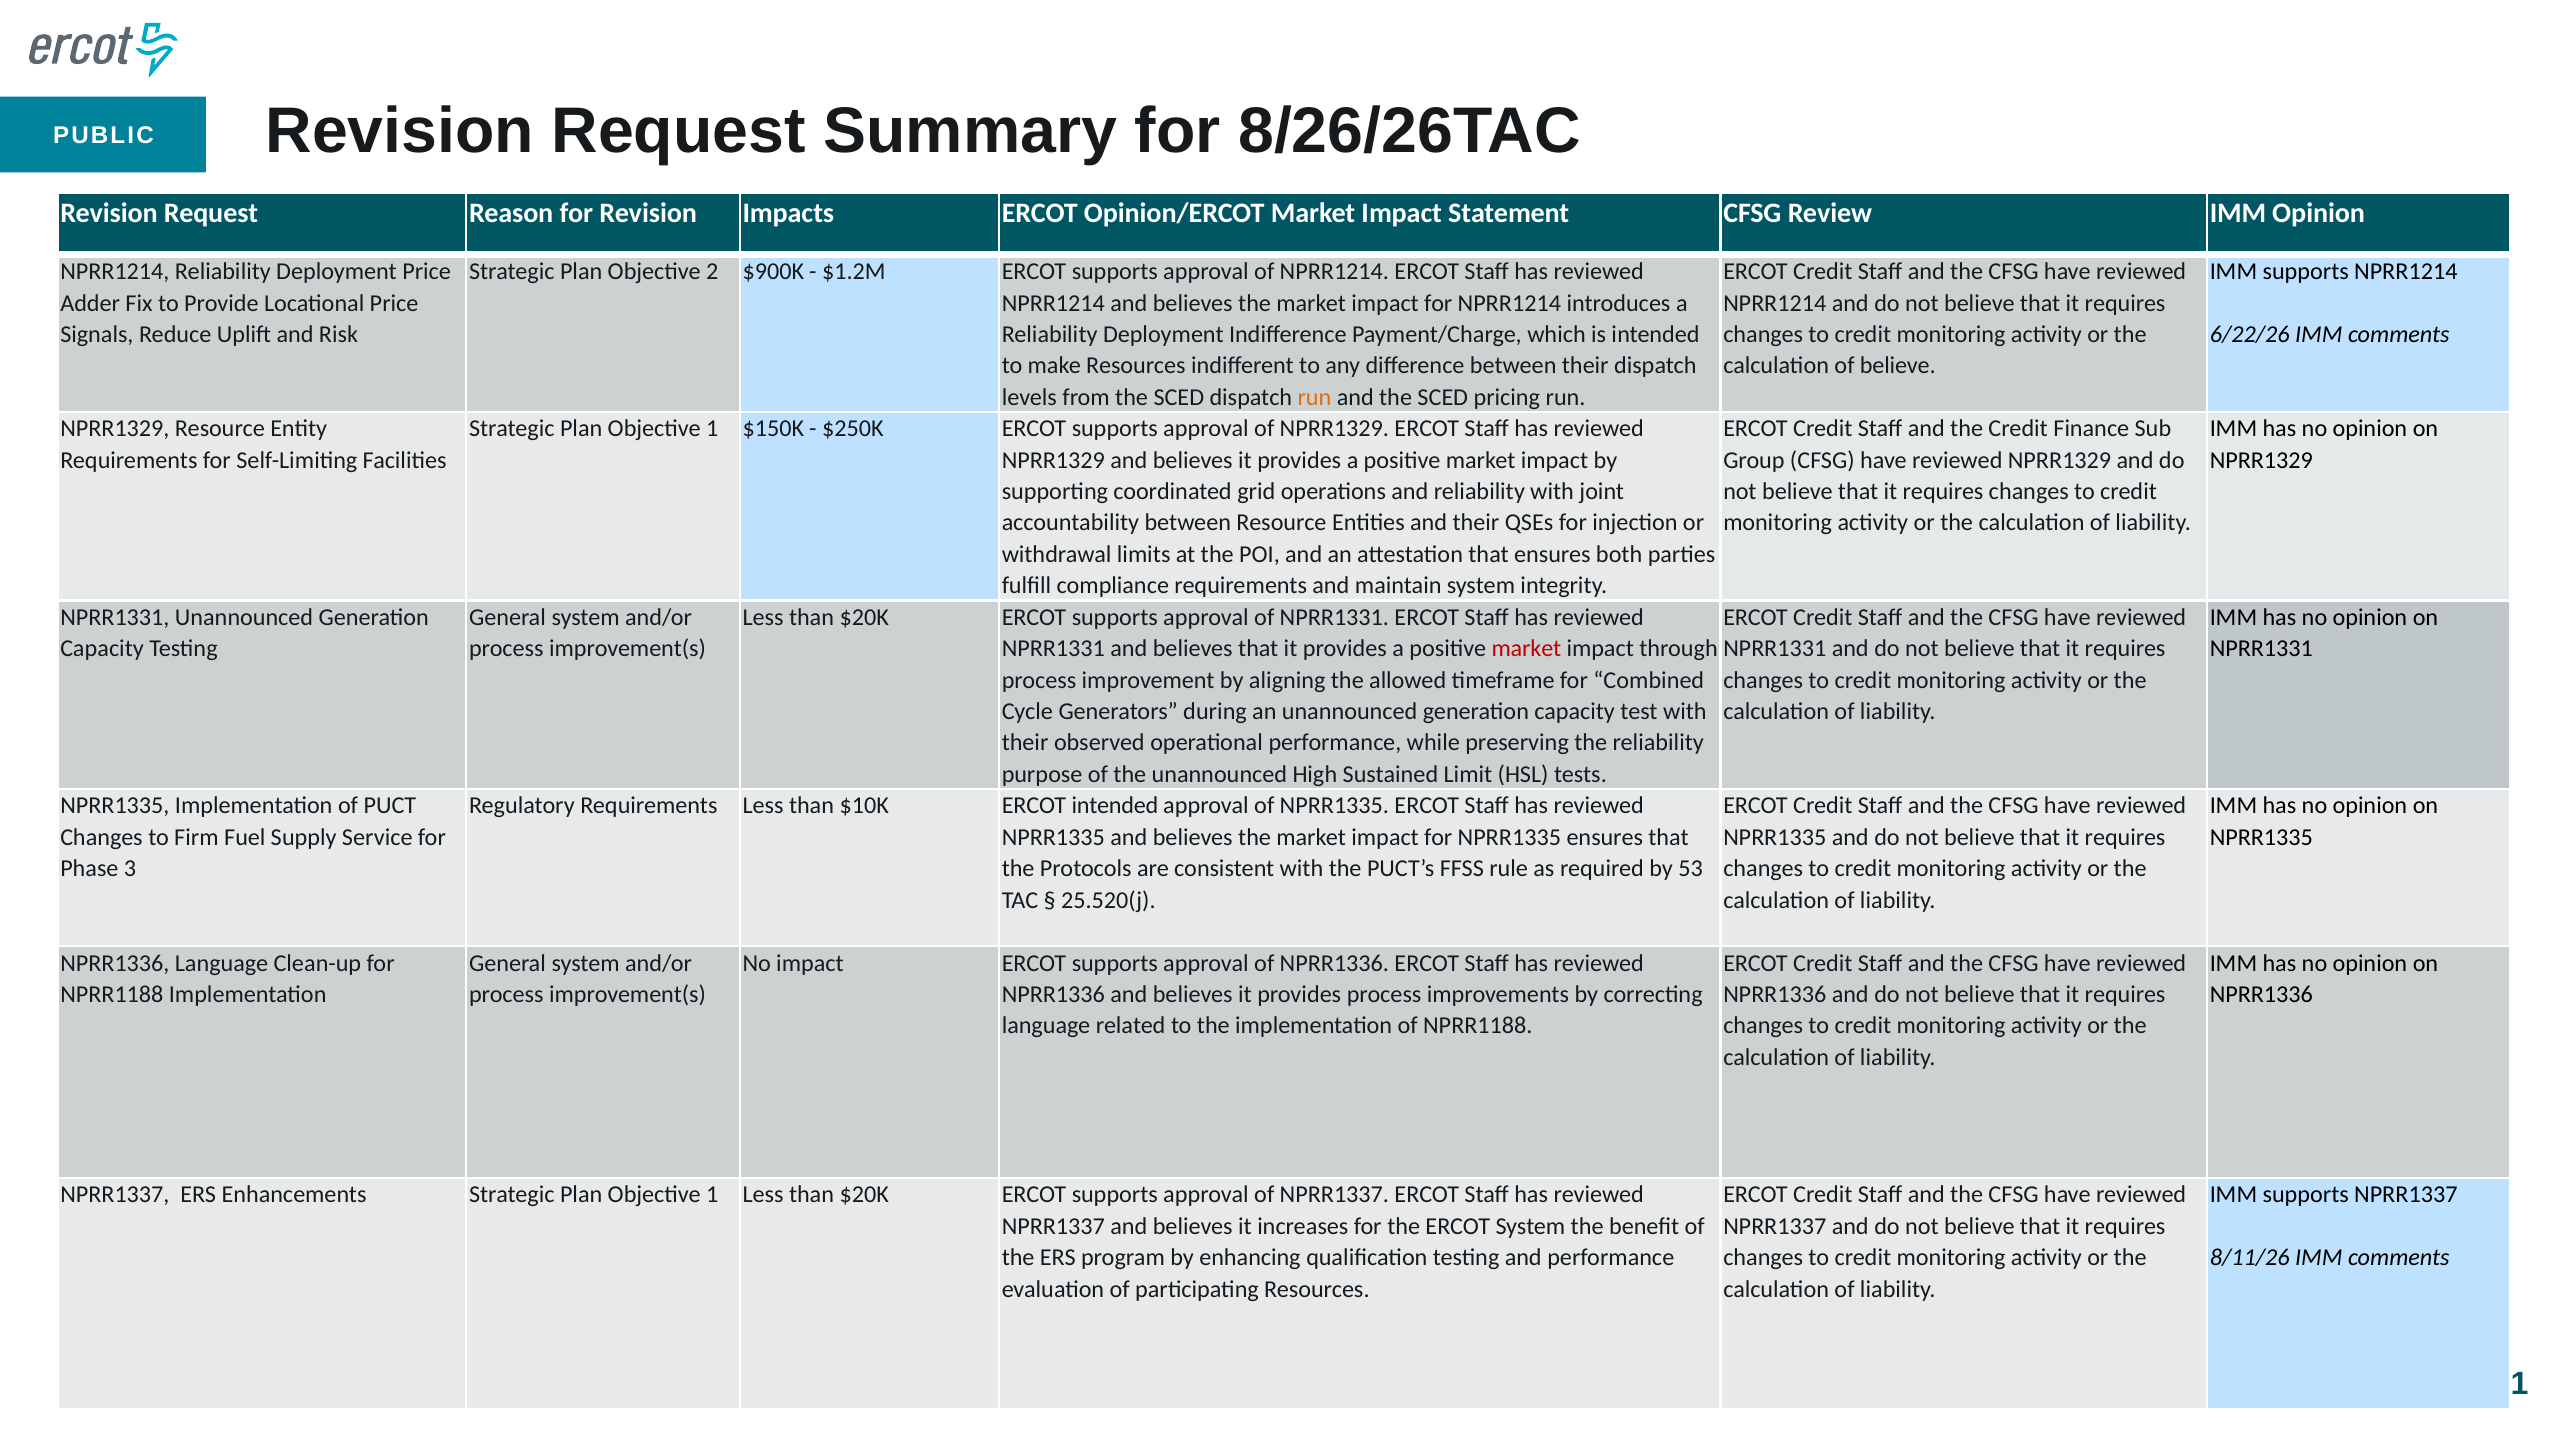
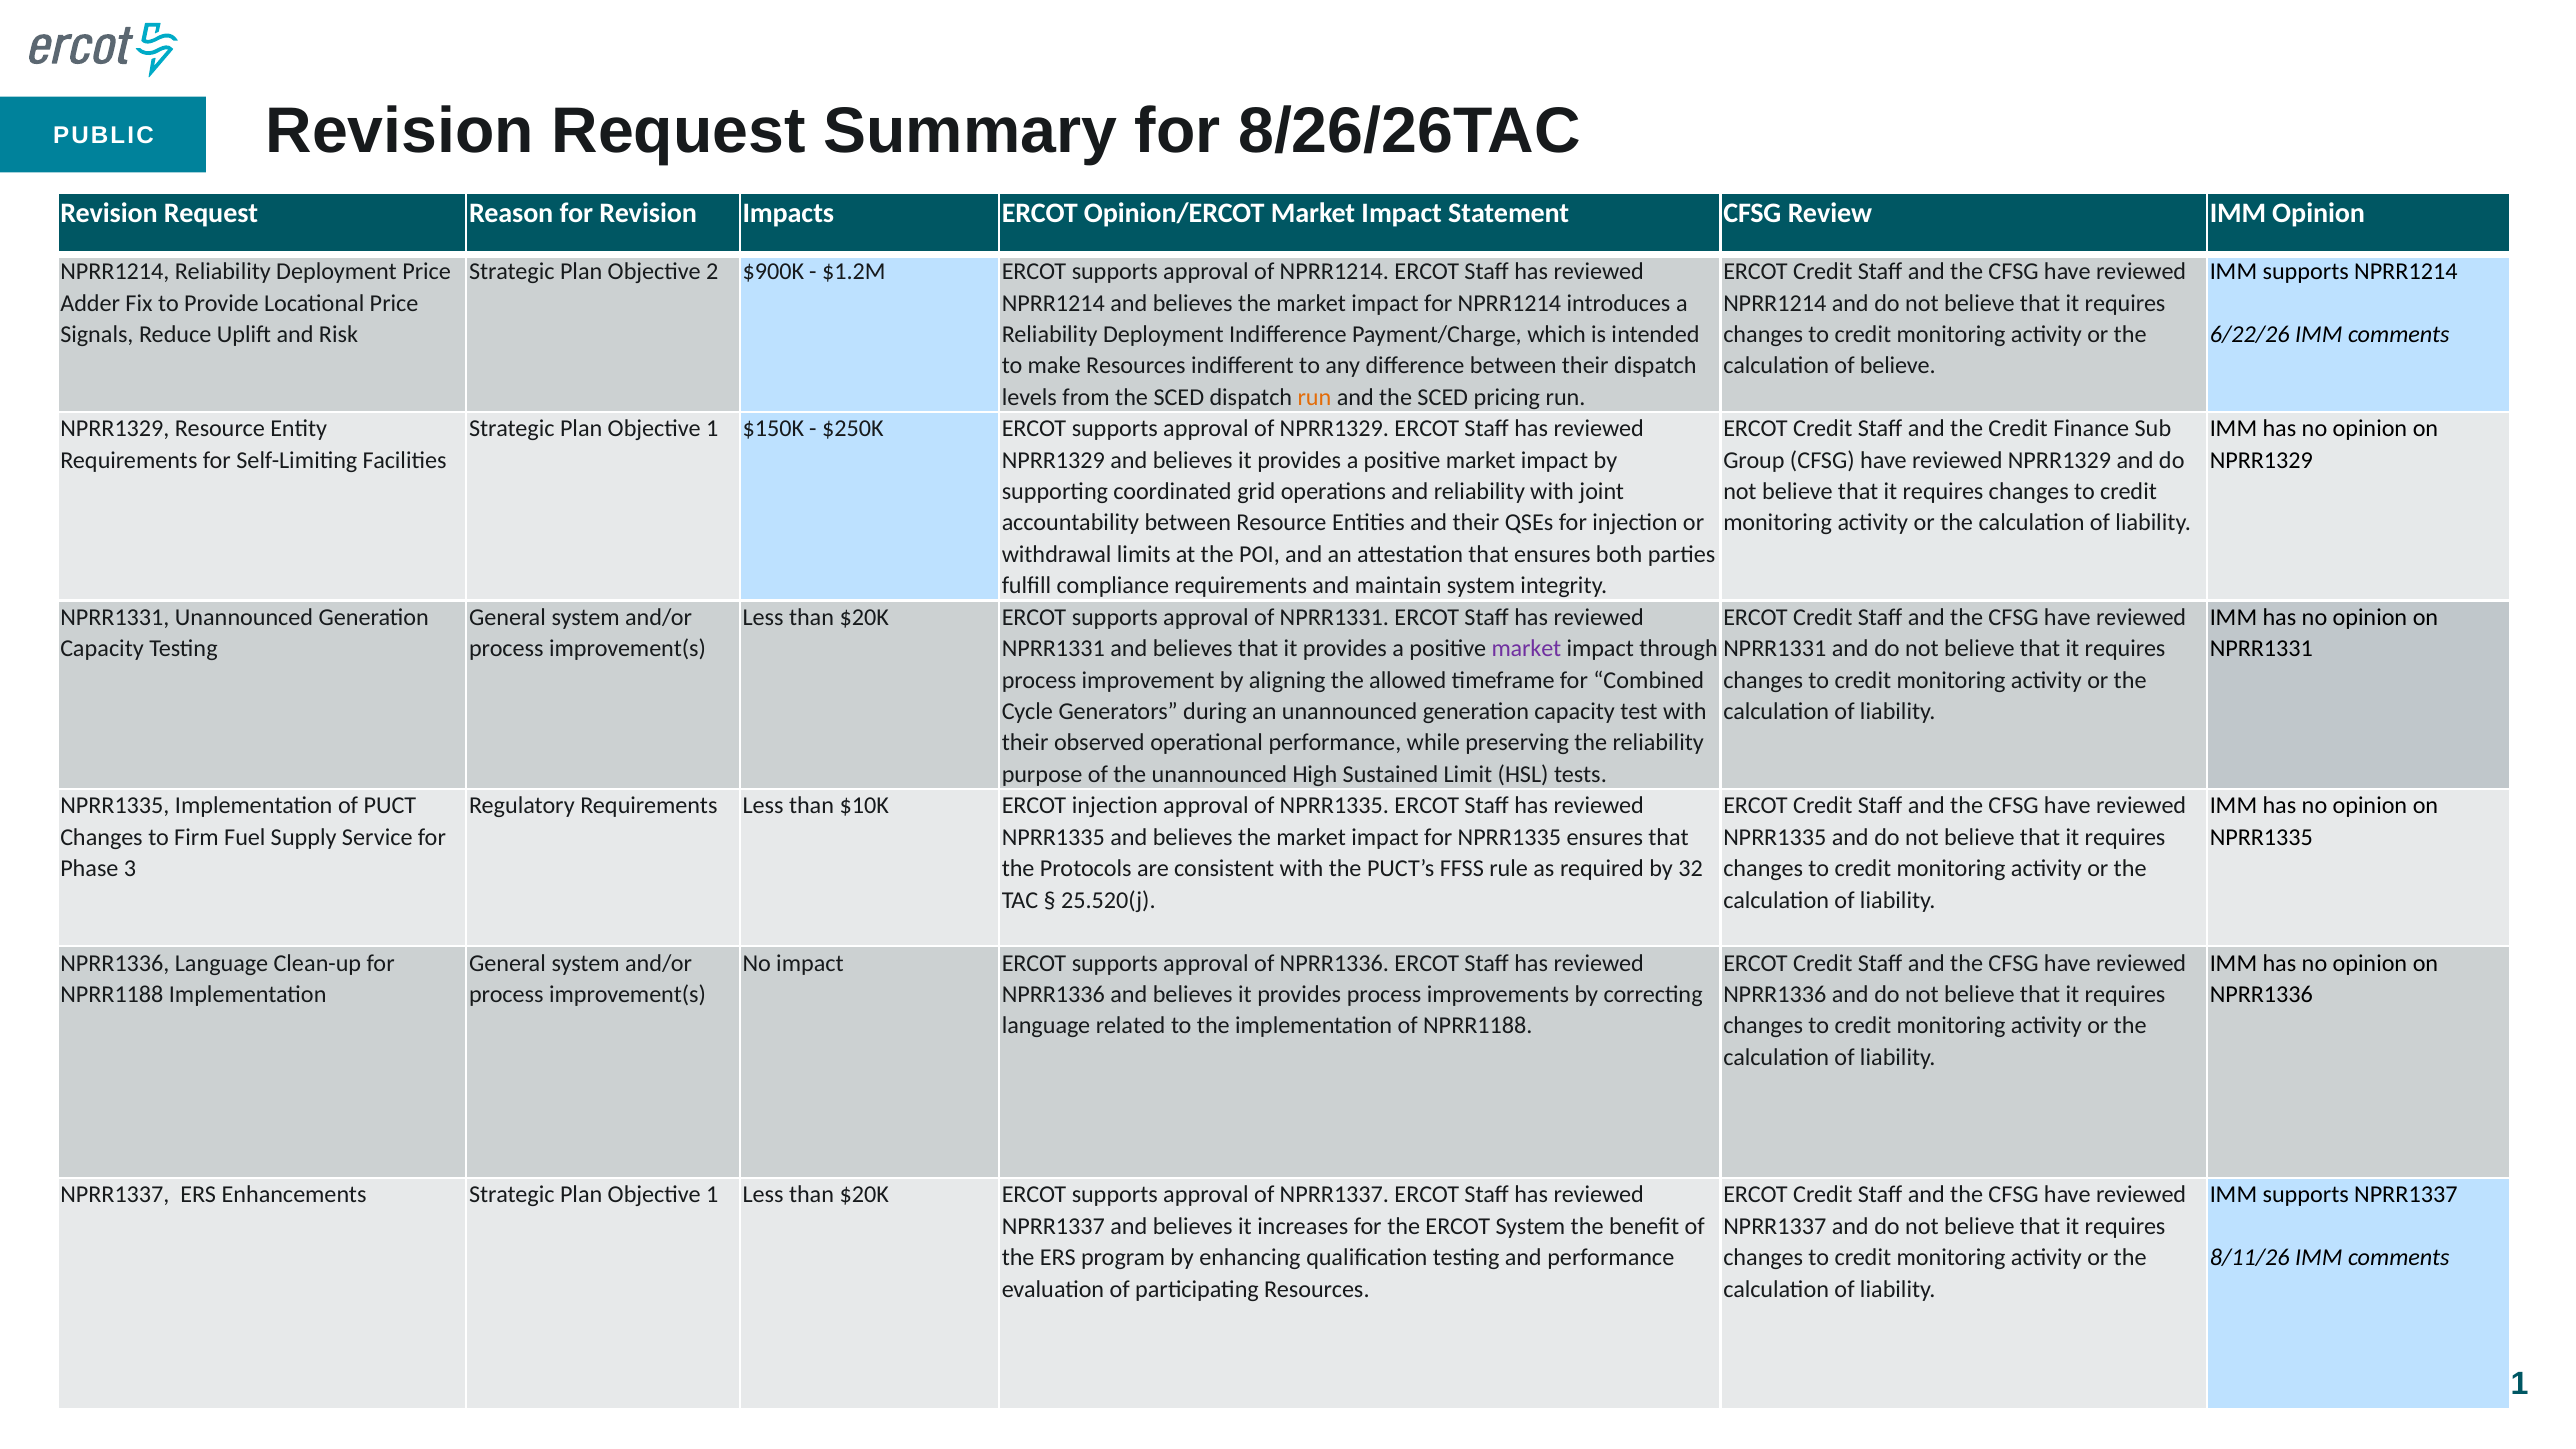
market colour: red -> purple (1526, 649)
ERCOT intended: intended -> injection (1115, 806)
53: 53 -> 32 (1691, 869)
